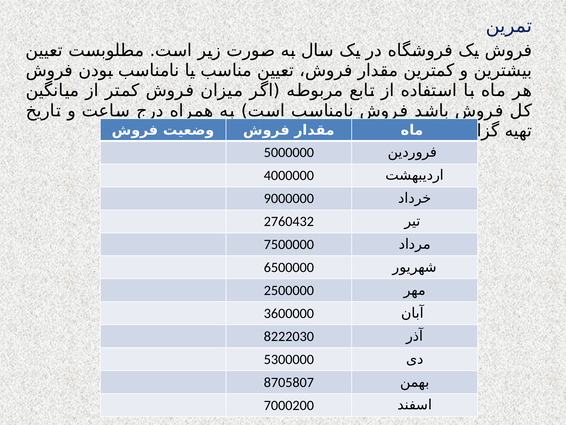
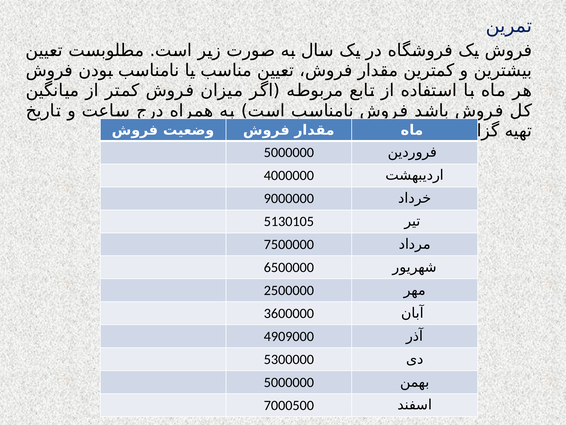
2760432: 2760432 -> 5130105 (289, 221)
8222030: 8222030 -> 4909000 (289, 336)
8705807: 8705807 -> 5000000 (289, 382)
7000200: 7000200 -> 7000500 (289, 405)
